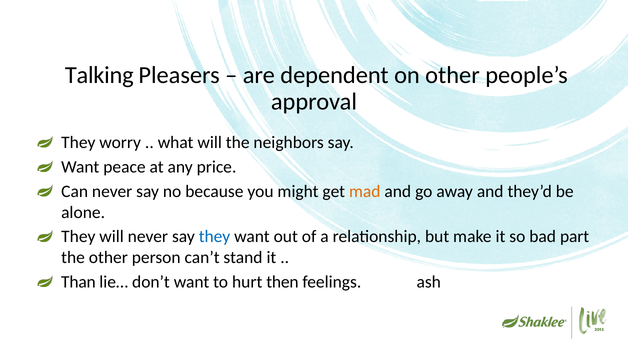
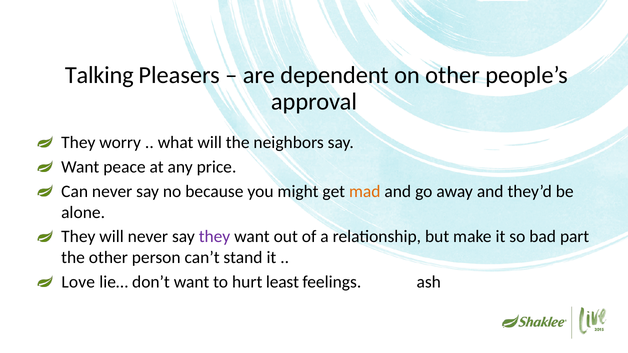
they colour: blue -> purple (215, 237)
Than: Than -> Love (78, 282)
then: then -> least (282, 282)
